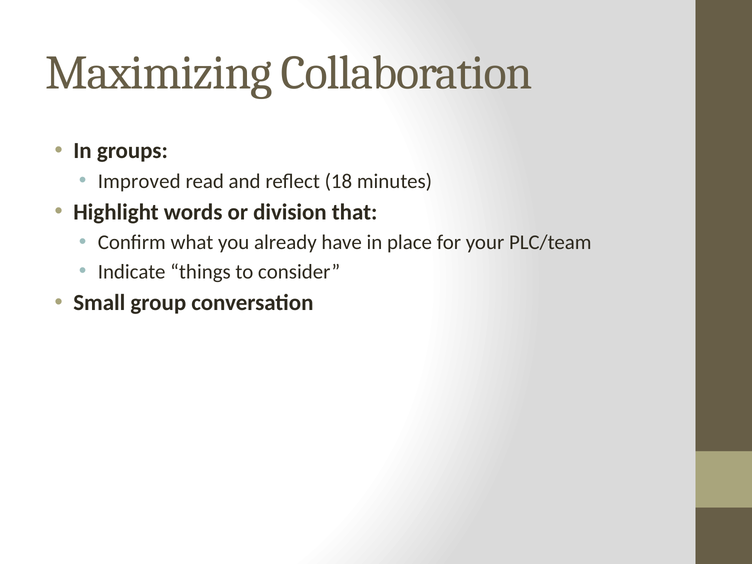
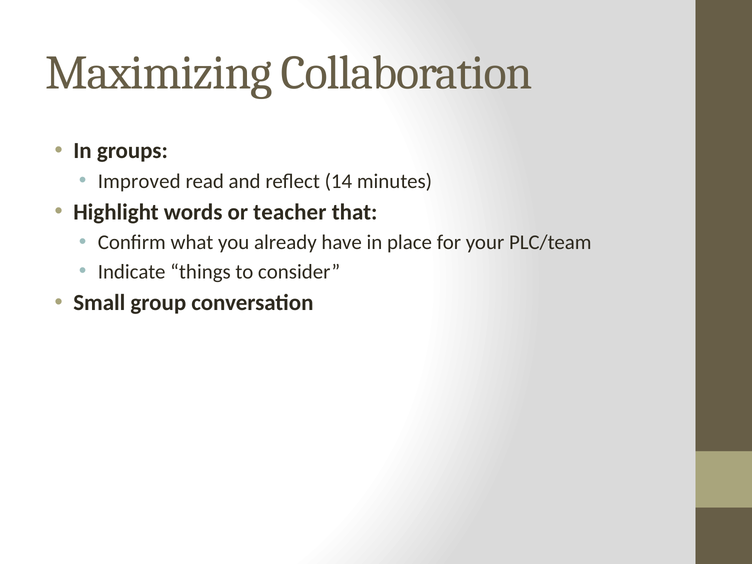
18: 18 -> 14 (338, 181)
division: division -> teacher (290, 212)
